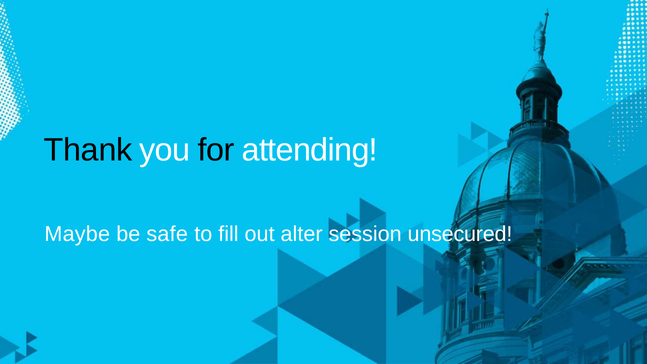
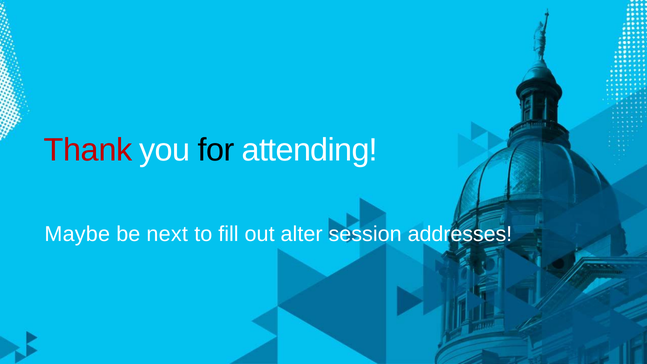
Thank colour: black -> red (88, 150)
safe: safe -> next (167, 234)
unsecured: unsecured -> addresses (460, 234)
